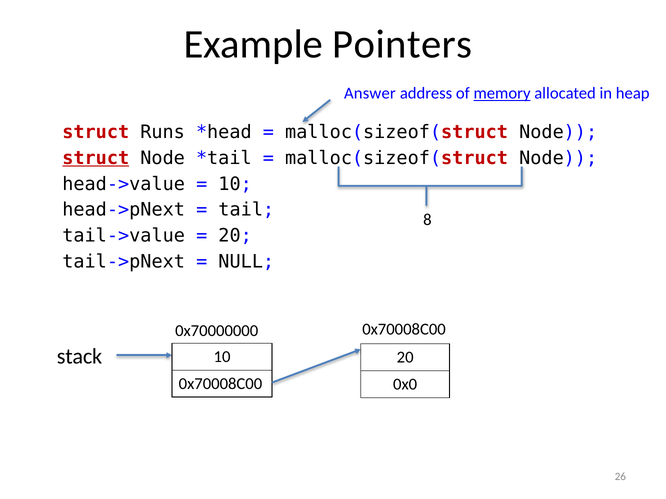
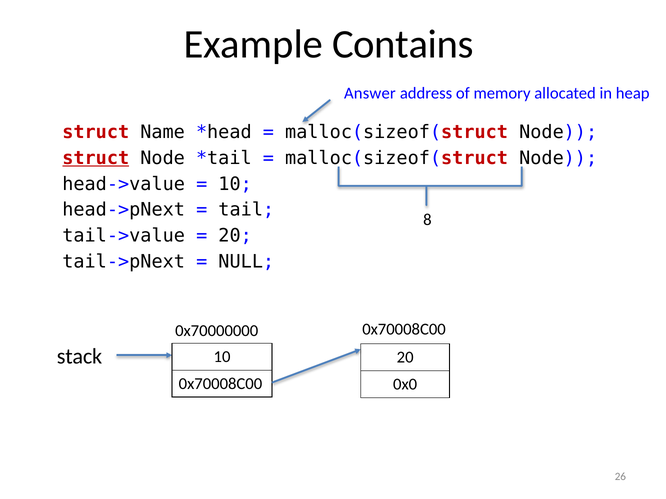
Pointers: Pointers -> Contains (403, 44)
memory underline: present -> none (502, 94)
Runs: Runs -> Name (163, 132)
